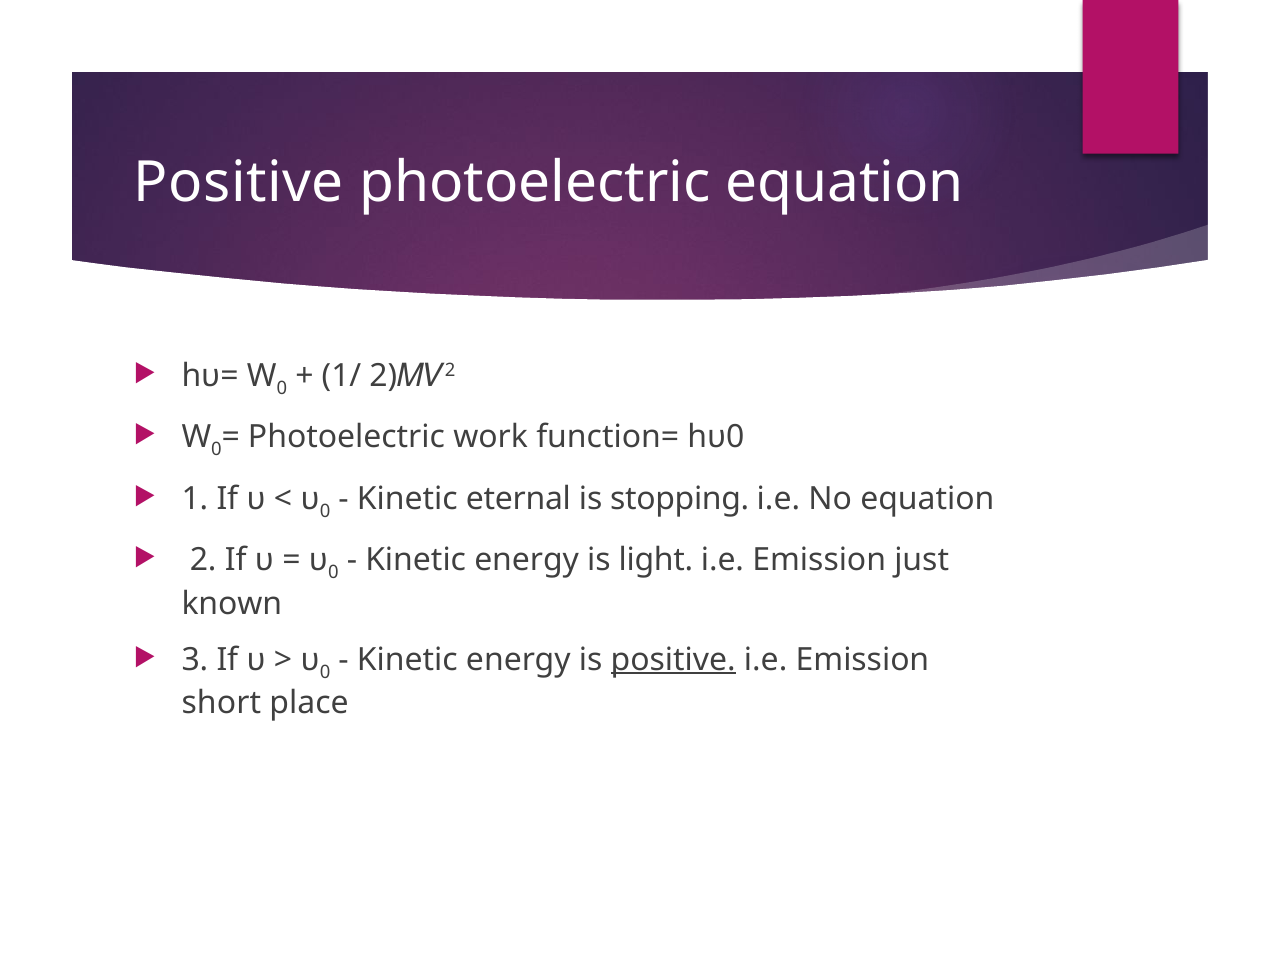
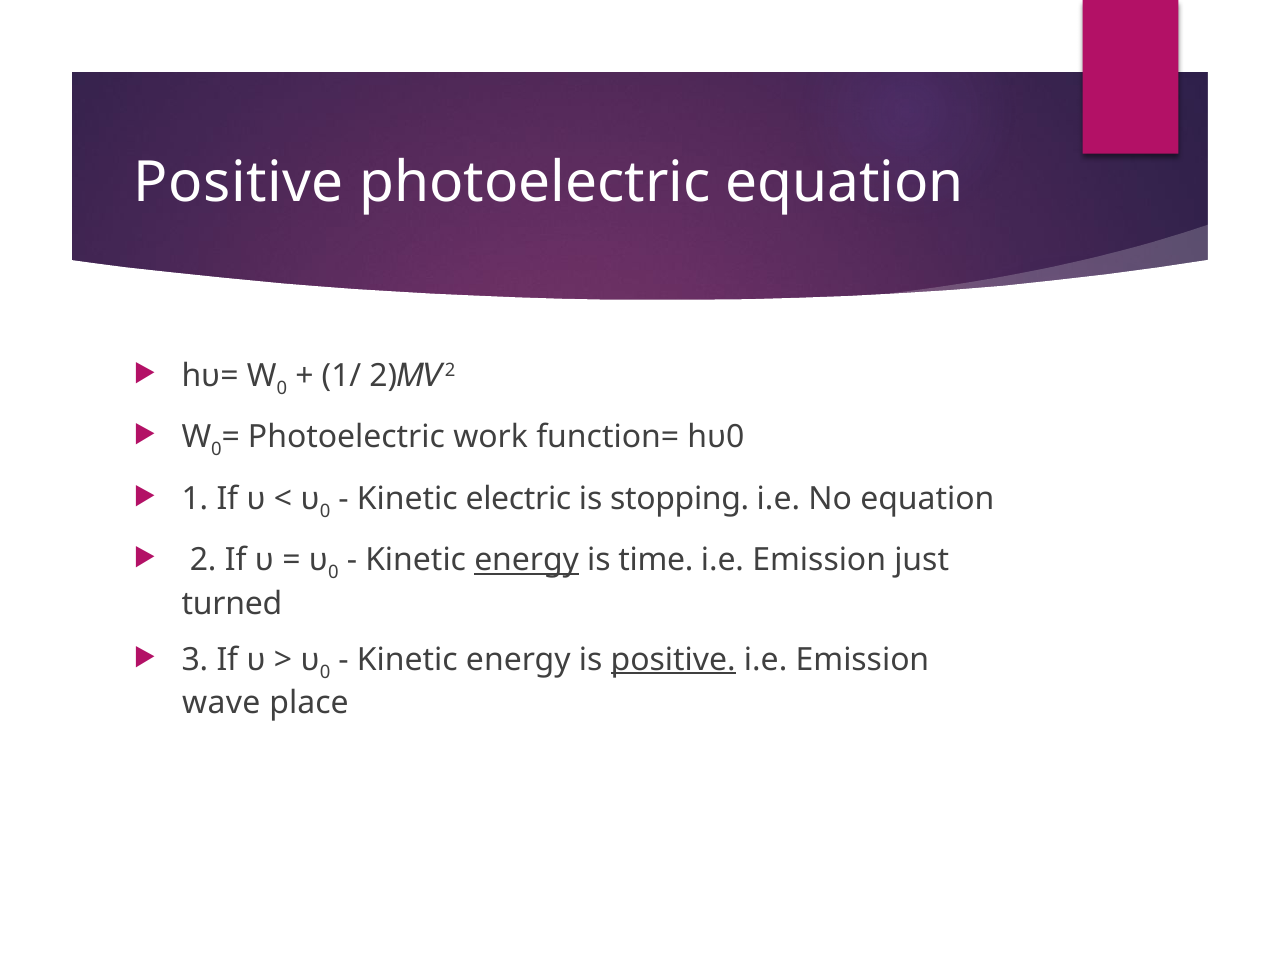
eternal: eternal -> electric (518, 498)
energy underline: none -> present (527, 560)
light: light -> time (656, 560)
known: known -> turned (232, 603)
short: short -> wave (221, 703)
